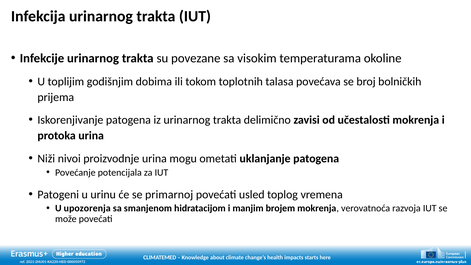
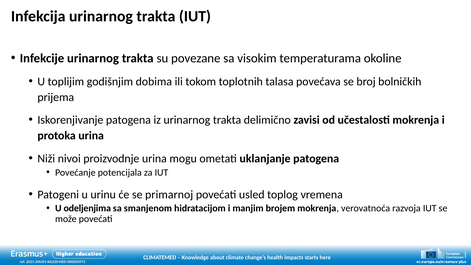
upozorenja: upozorenja -> odeljenjima (87, 208)
